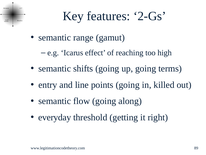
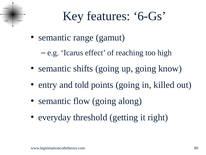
2-Gs: 2-Gs -> 6-Gs (150, 16)
terms: terms -> know (170, 68)
line: line -> told (82, 85)
